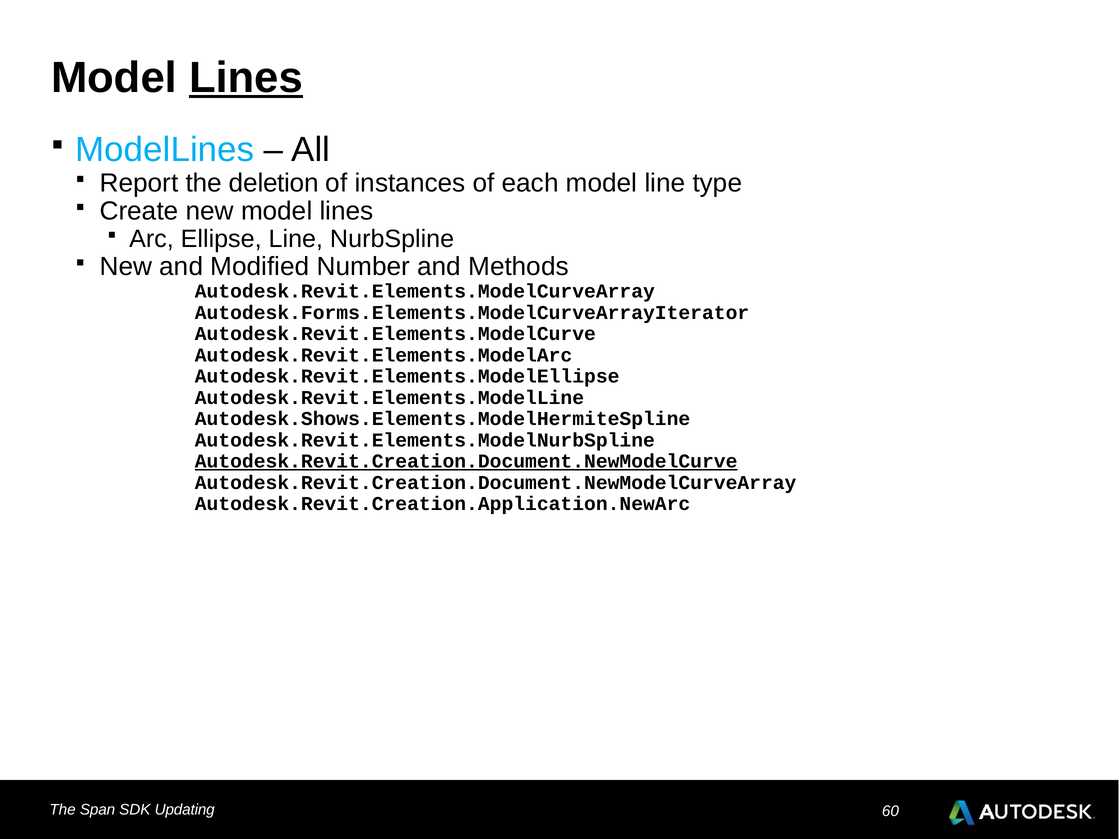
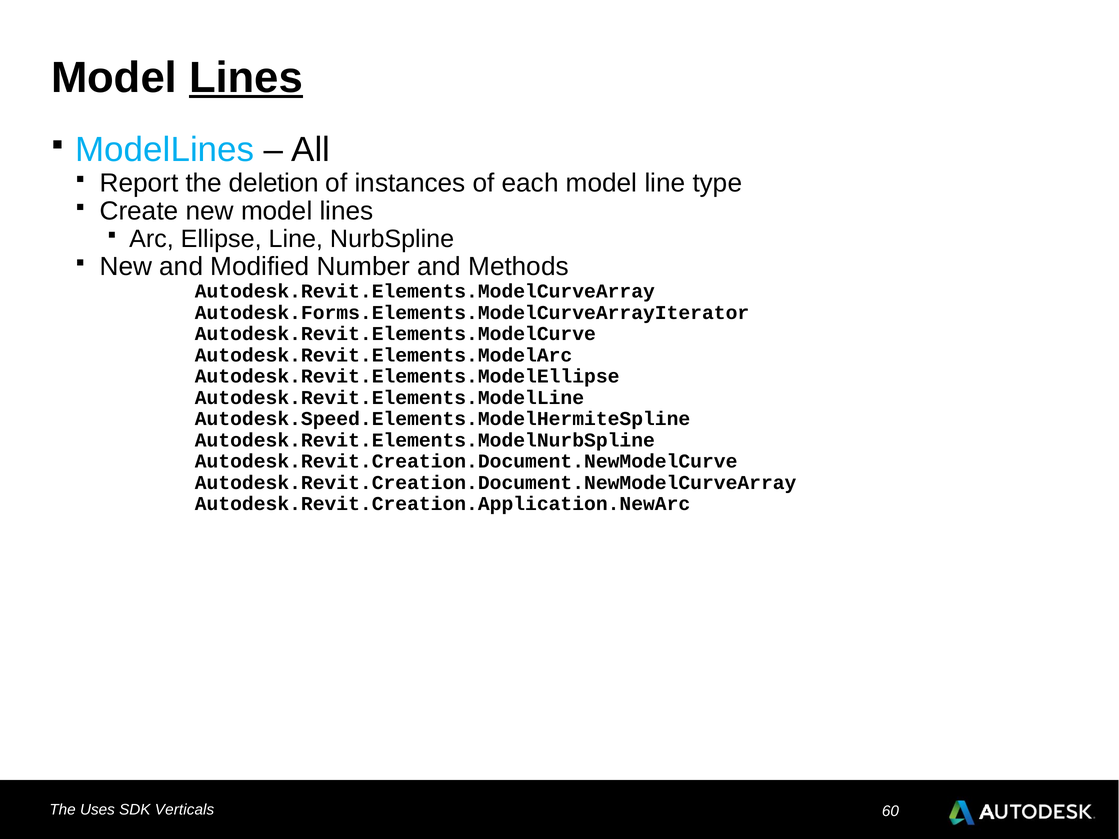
Autodesk.Shows.Elements.ModelHermiteSpline: Autodesk.Shows.Elements.ModelHermiteSpline -> Autodesk.Speed.Elements.ModelHermiteSpline (443, 419)
Autodesk.Revit.Creation.Document.NewModelCurve underline: present -> none (466, 461)
Span: Span -> Uses (97, 810)
Updating: Updating -> Verticals (185, 810)
